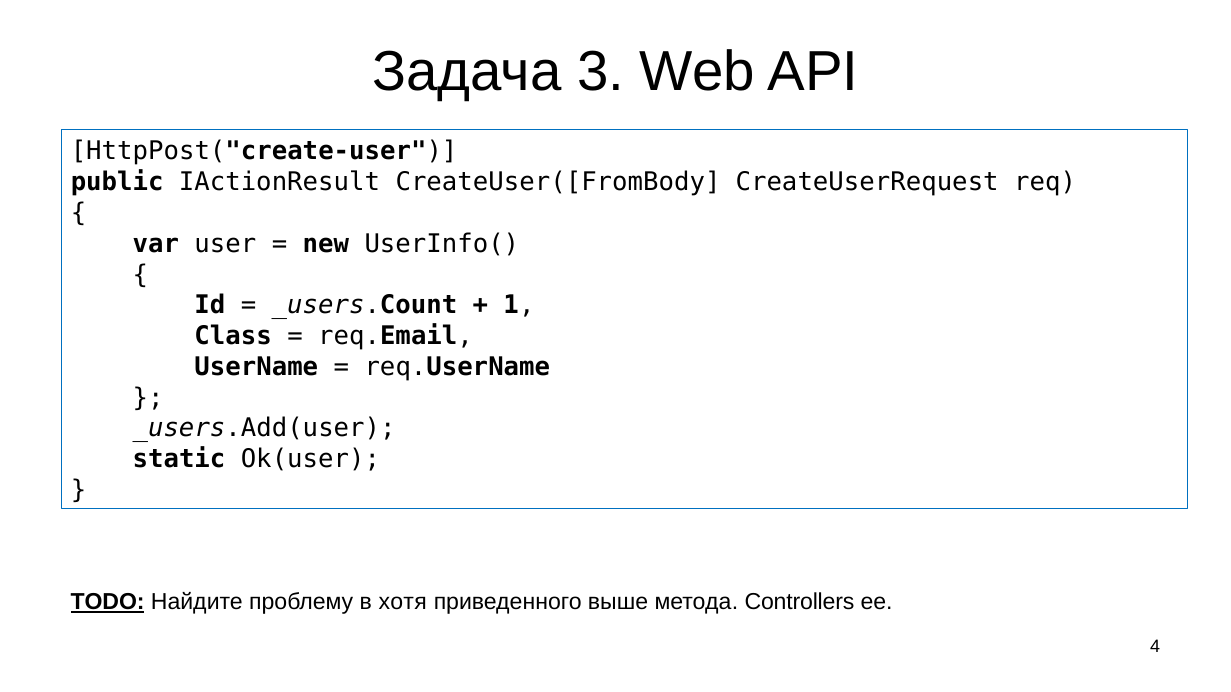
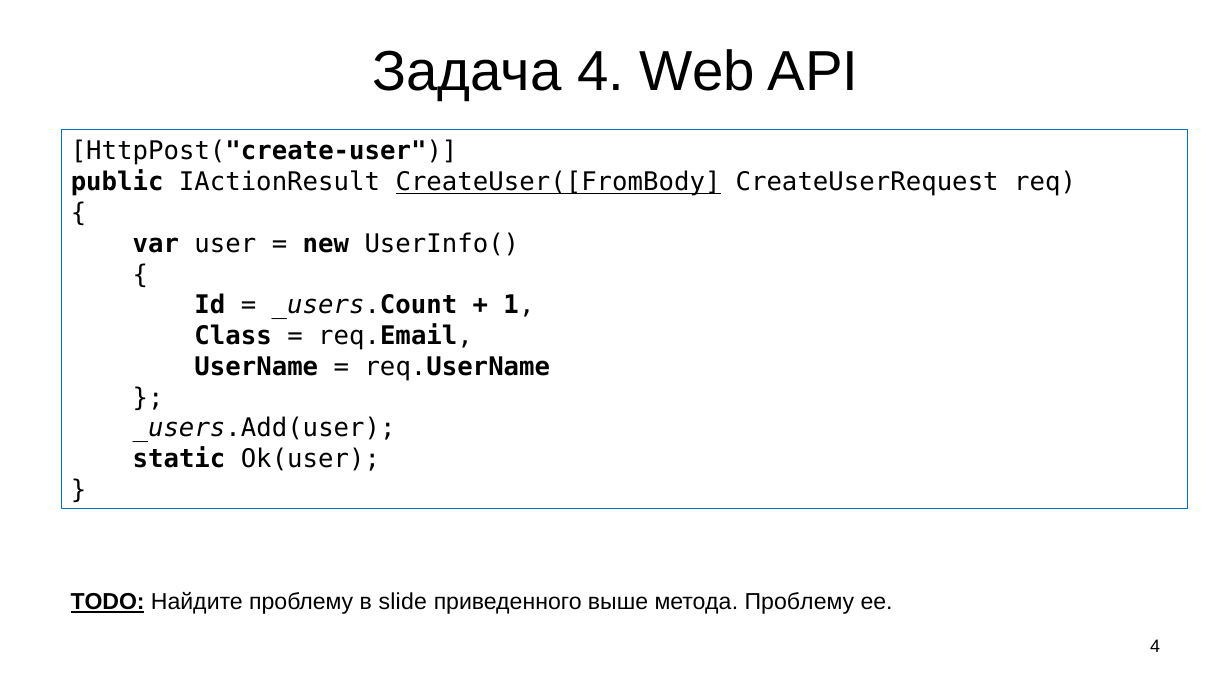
Задача 3: 3 -> 4 (601, 72)
CreateUser([FromBody underline: none -> present (558, 182)
хотя: хотя -> slide (403, 602)
метода Controllers: Controllers -> Проблему (799, 602)
